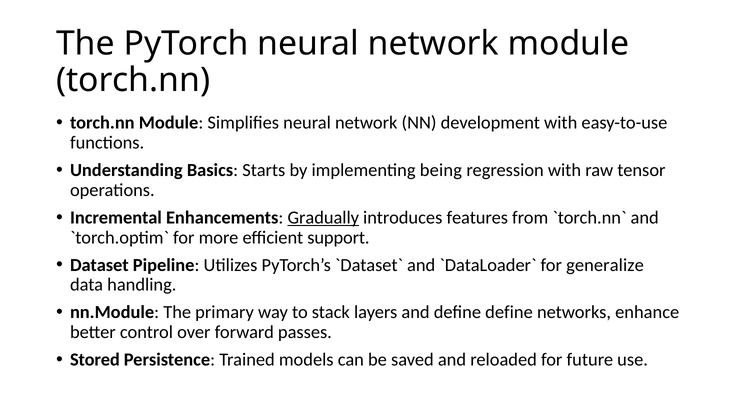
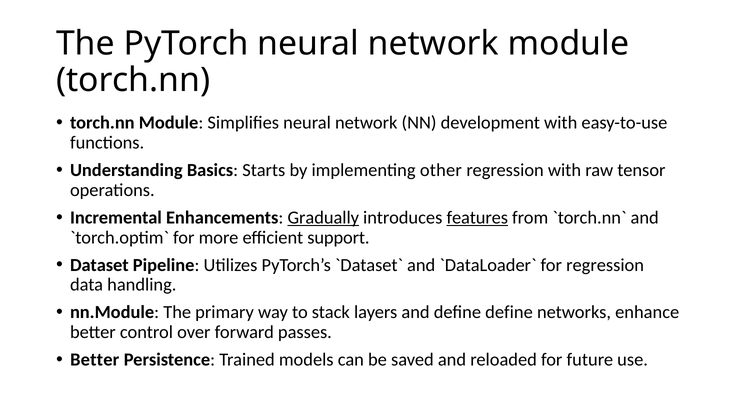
being: being -> other (441, 170)
features underline: none -> present (477, 218)
for generalize: generalize -> regression (605, 265)
Stored: Stored -> Better (95, 360)
